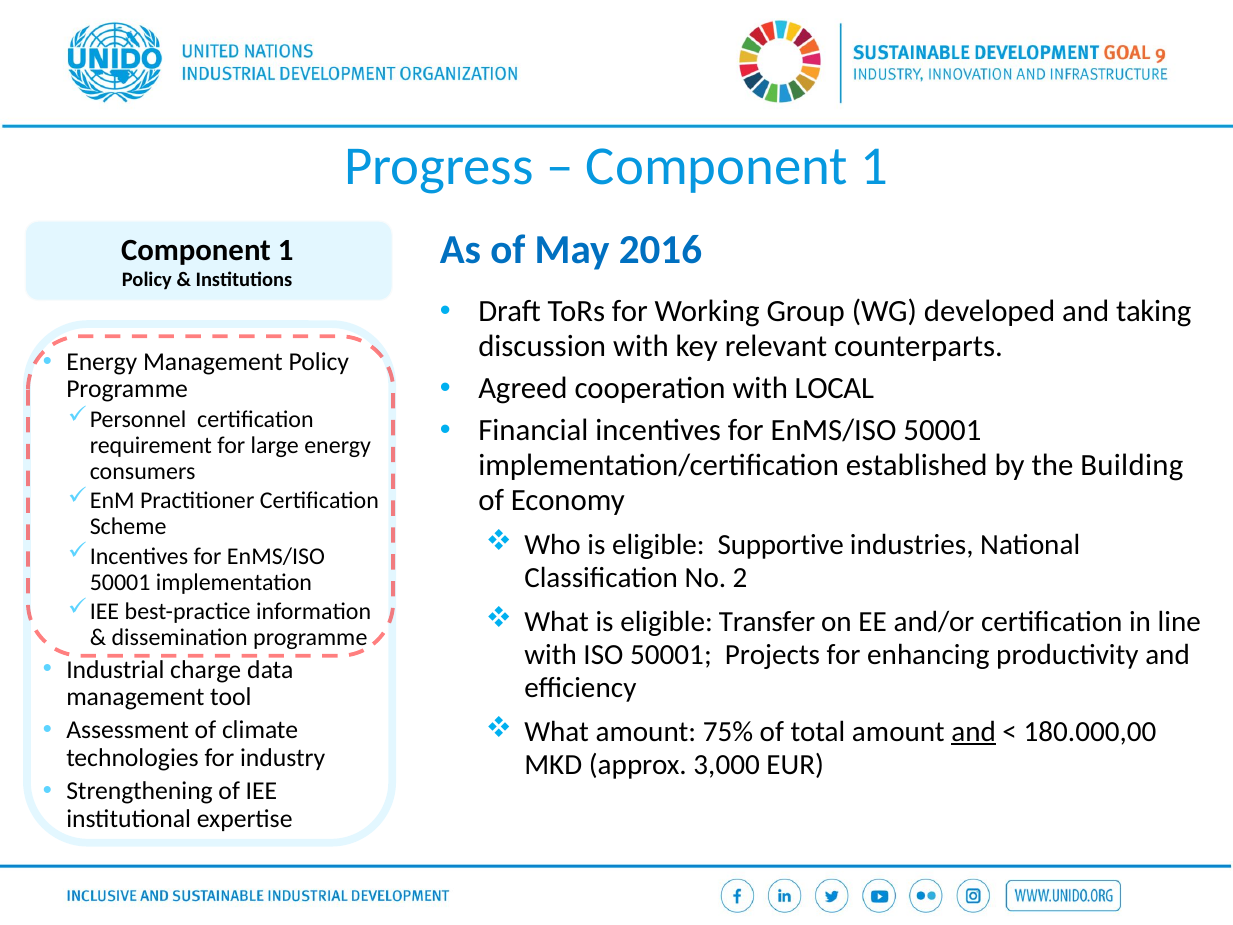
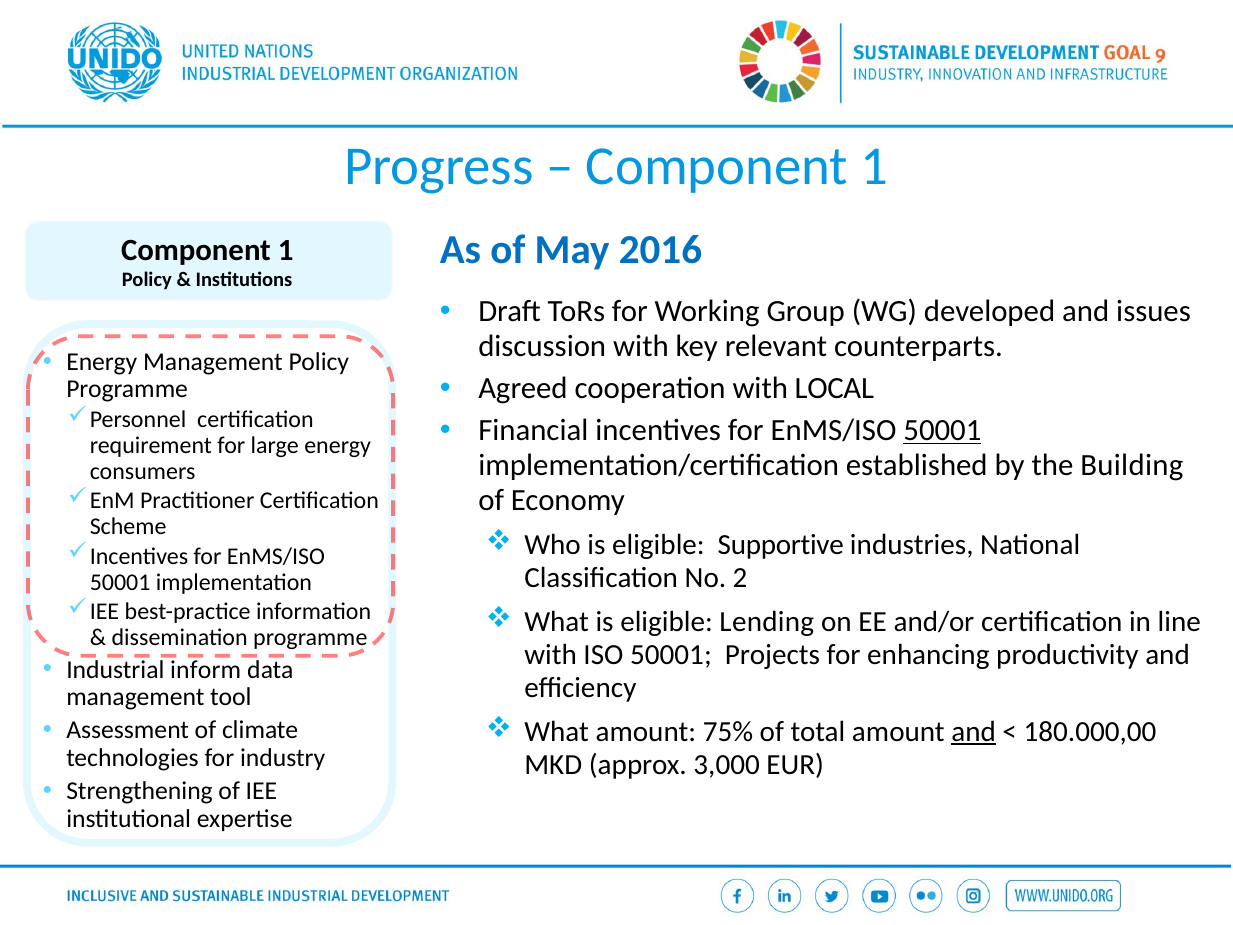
taking: taking -> issues (1154, 311)
50001 underline: none -> present (942, 430)
Transfer: Transfer -> Lending (767, 621)
charge: charge -> inform (206, 669)
